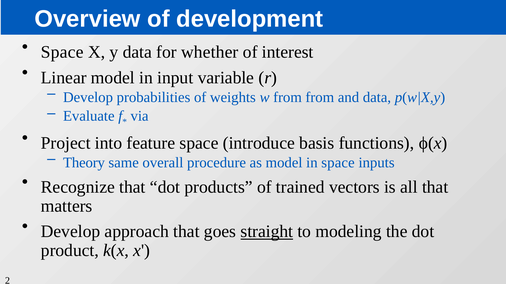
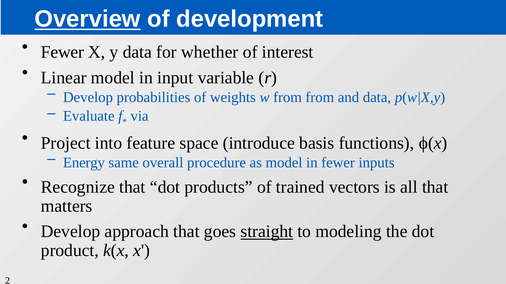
Overview underline: none -> present (88, 19)
Space: Space -> Fewer (62, 52)
Theory: Theory -> Energy (84, 163)
in space: space -> fewer (338, 163)
